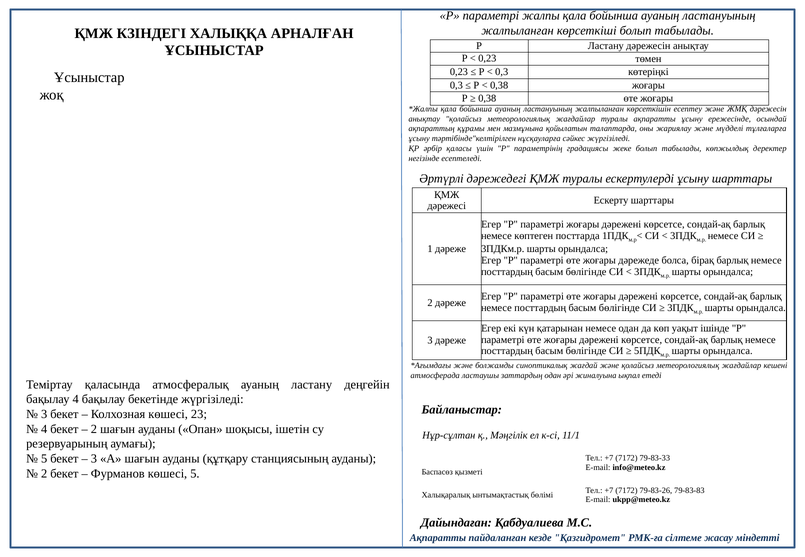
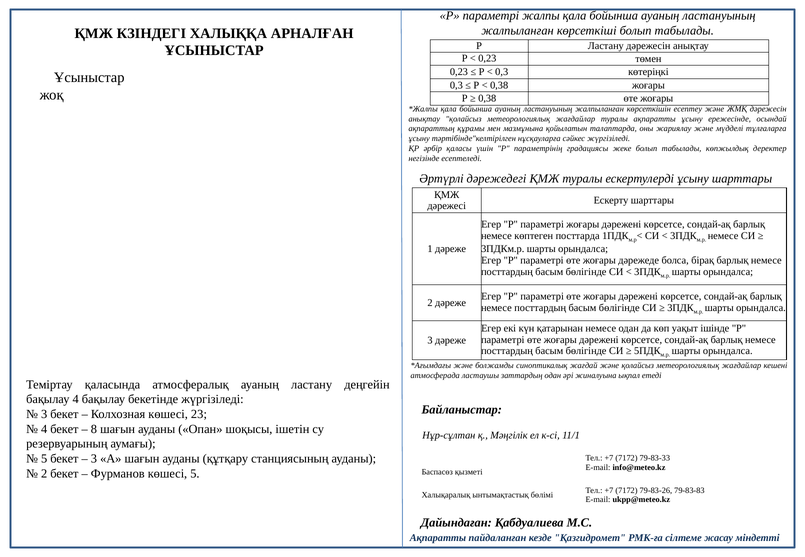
2: 2 -> 8 (94, 429)
